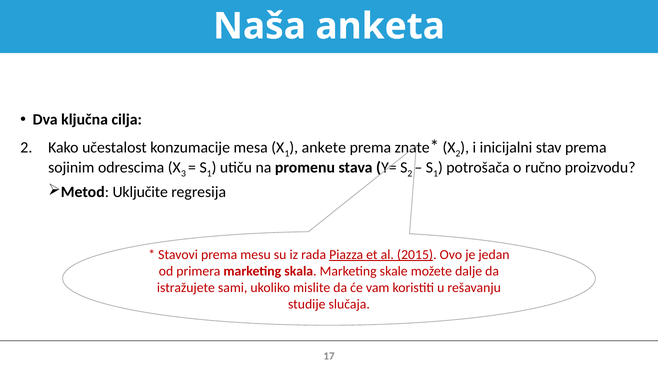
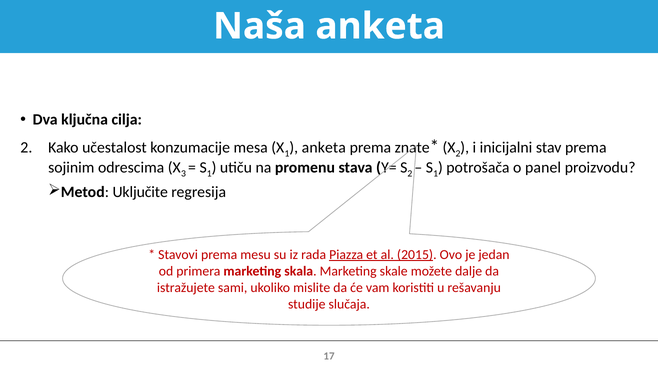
ankete: ankete -> anketa (324, 148)
ručno: ručno -> panel (543, 168)
